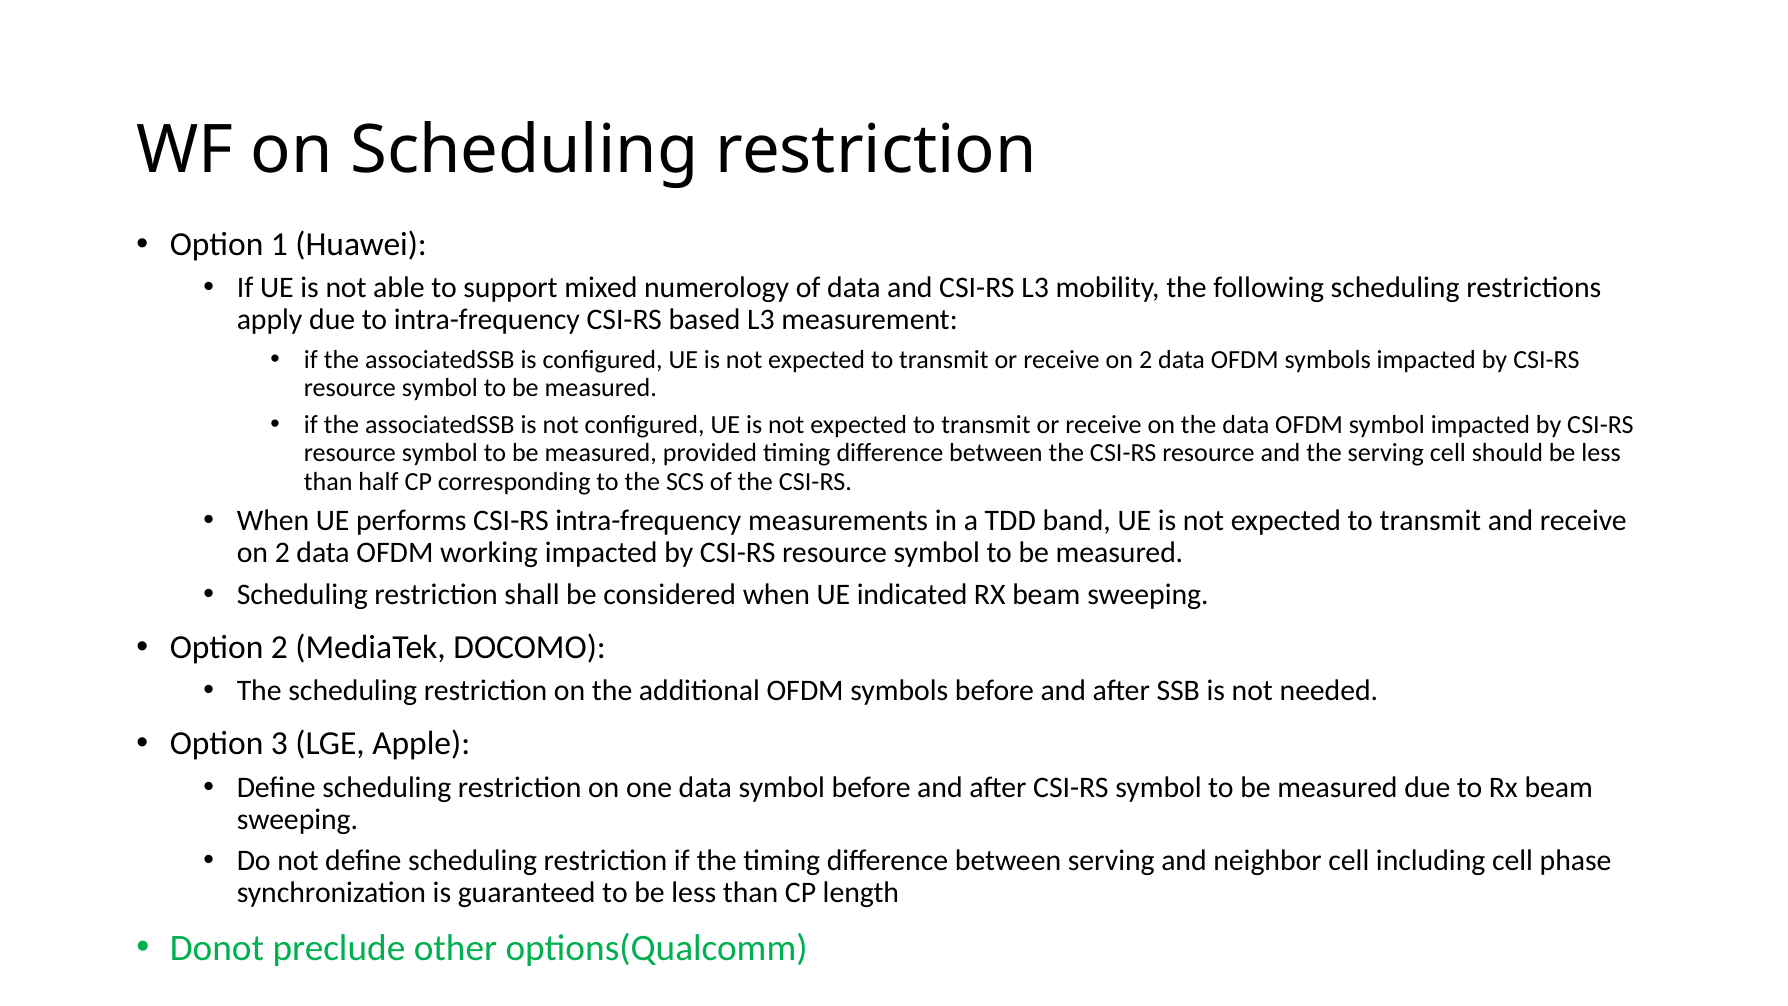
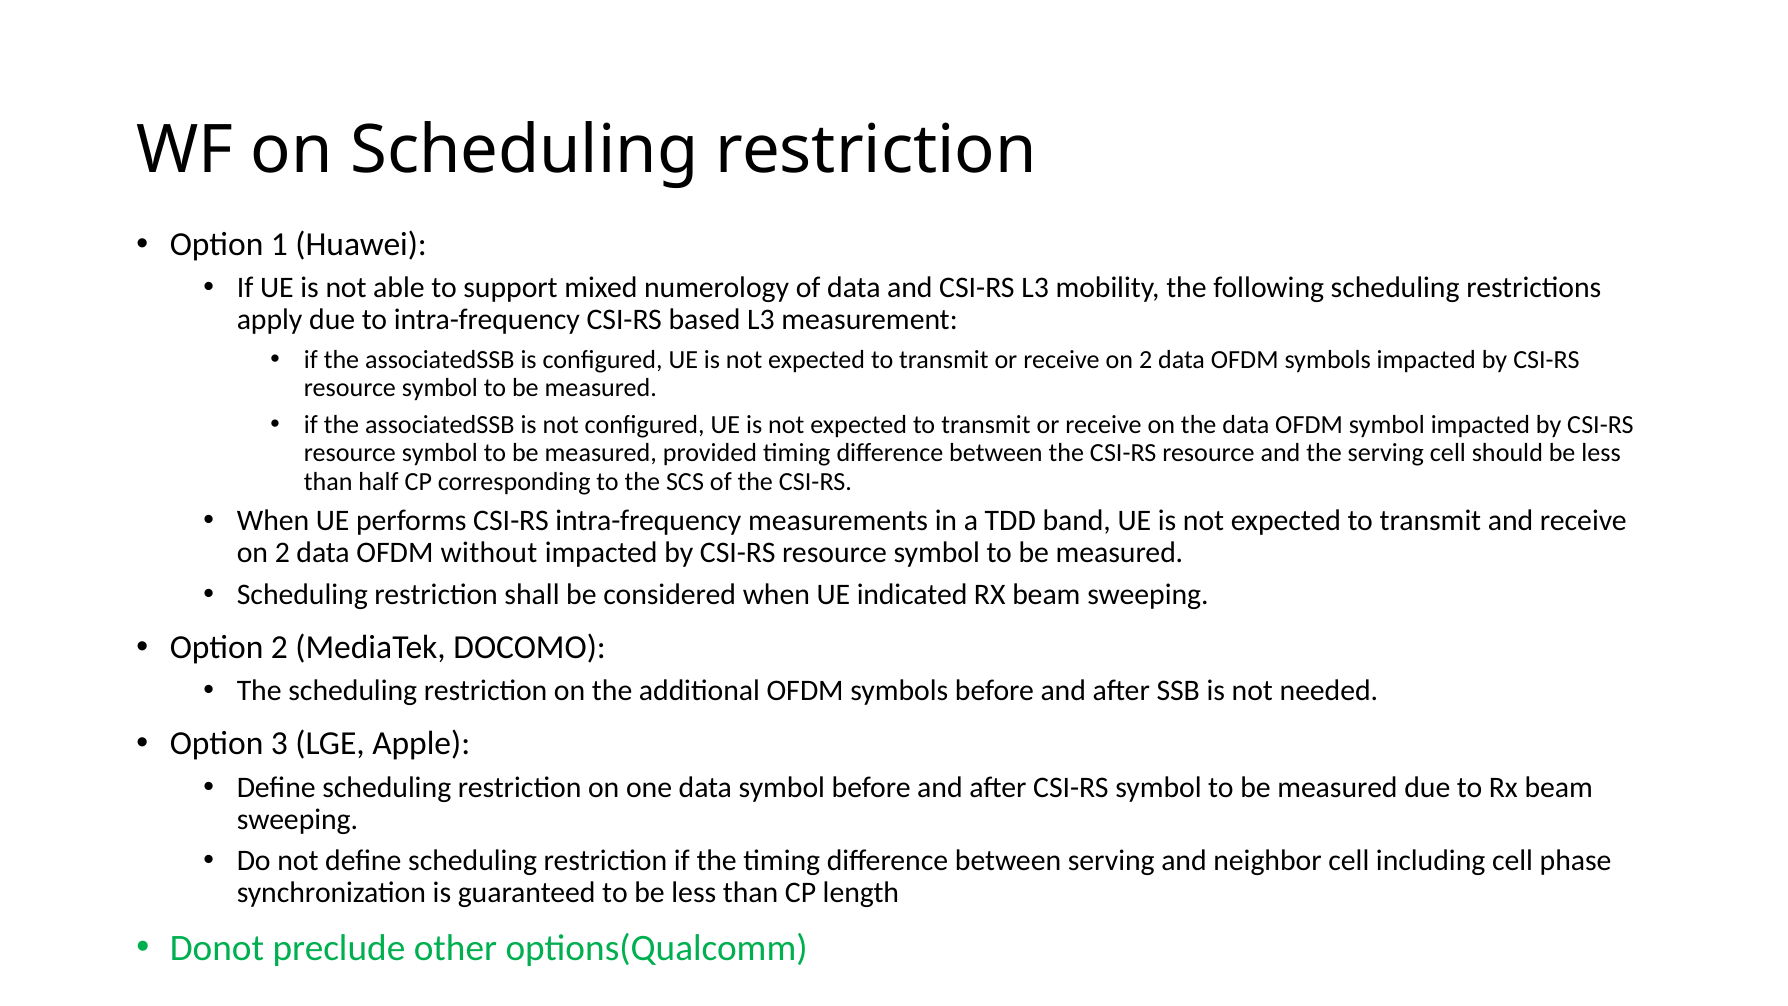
working: working -> without (489, 553)
